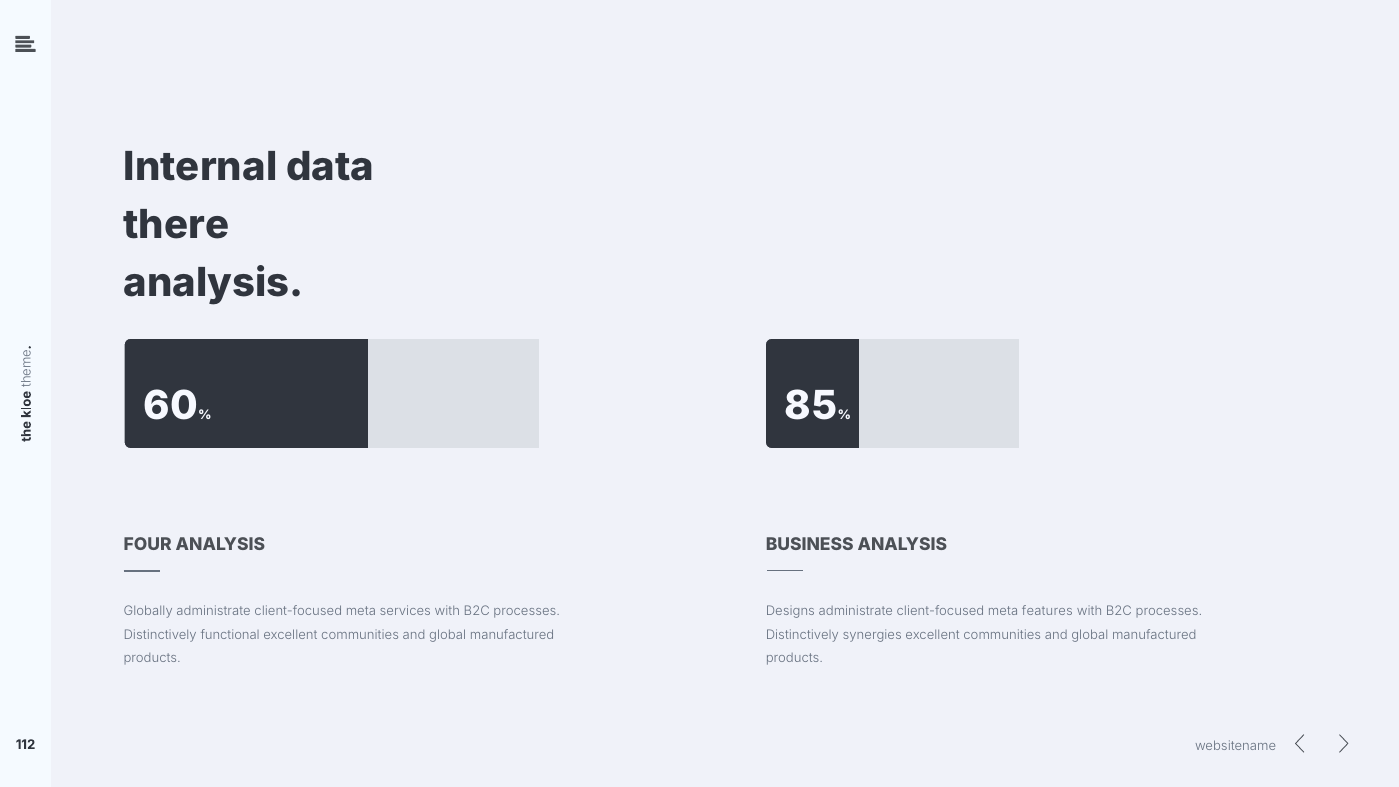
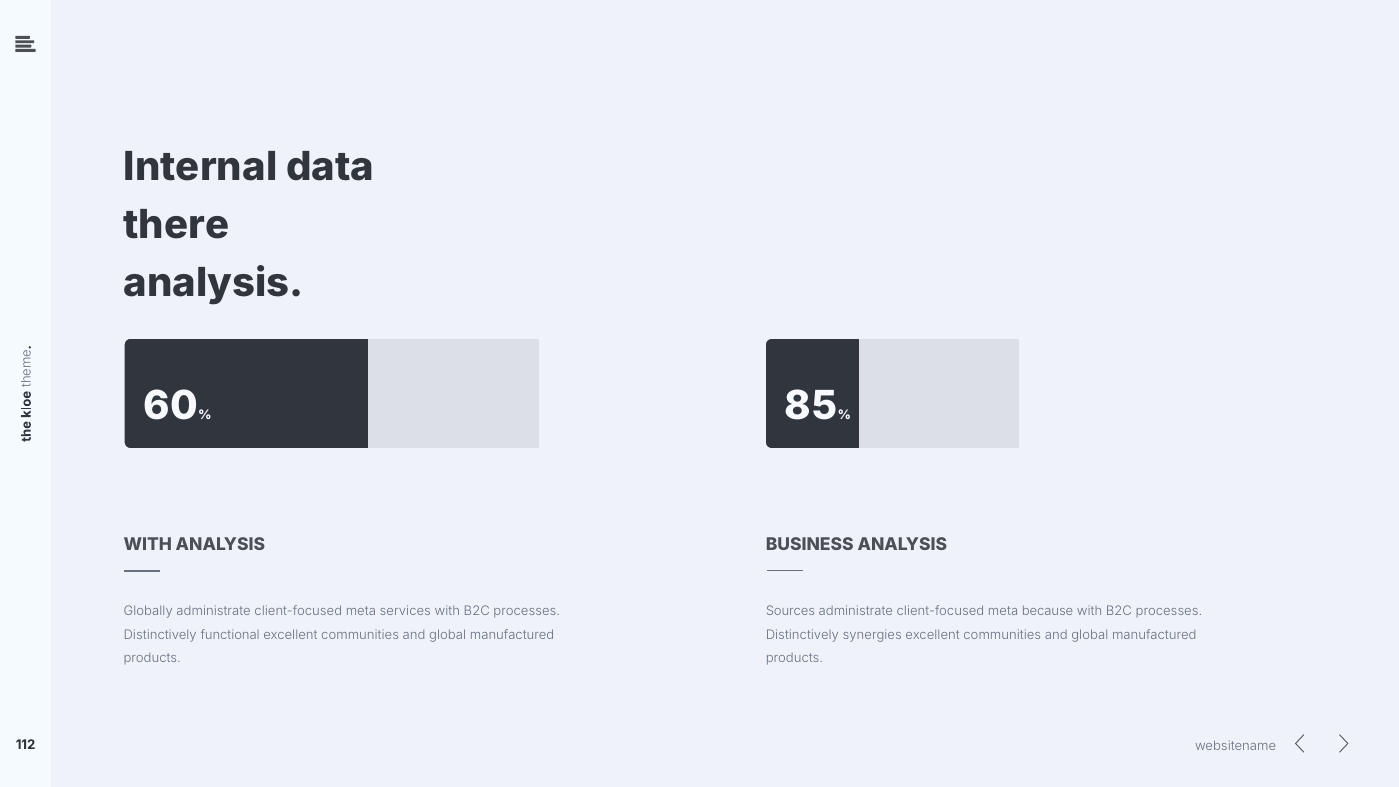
FOUR: FOUR -> WITH (148, 544)
Designs: Designs -> Sources (790, 611)
features: features -> because (1048, 611)
